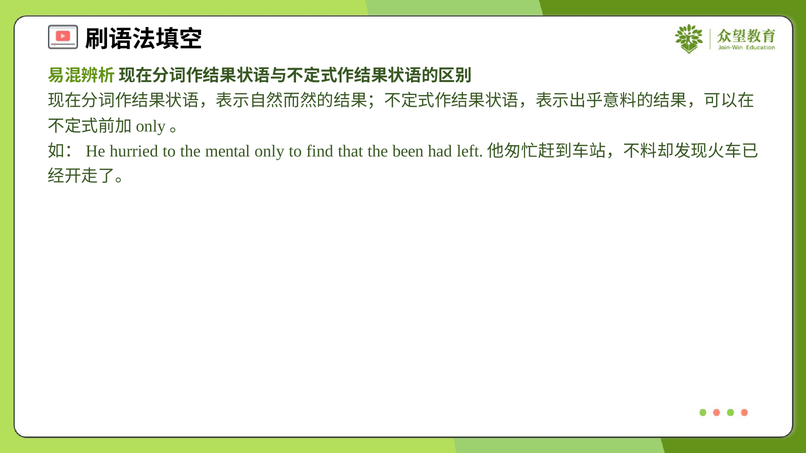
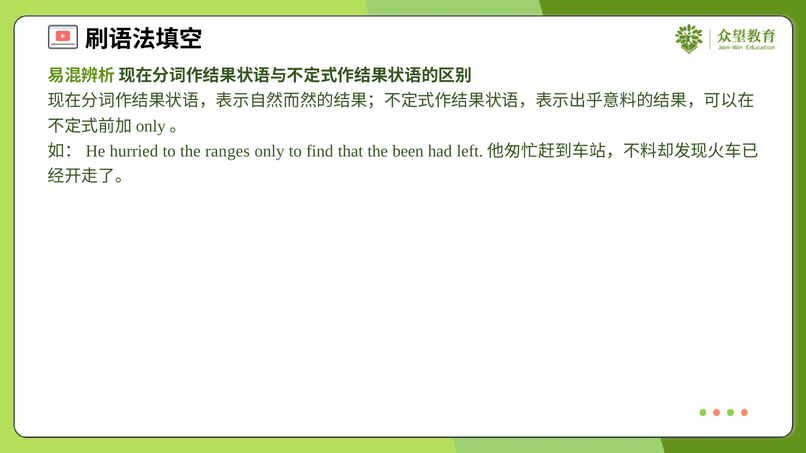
mental: mental -> ranges (228, 151)
